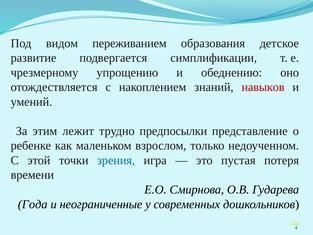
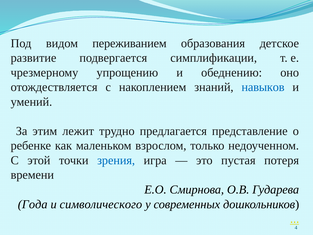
навыков colour: red -> blue (263, 87)
предпосылки: предпосылки -> предлагается (173, 131)
неограниченные: неограниченные -> символического (101, 204)
